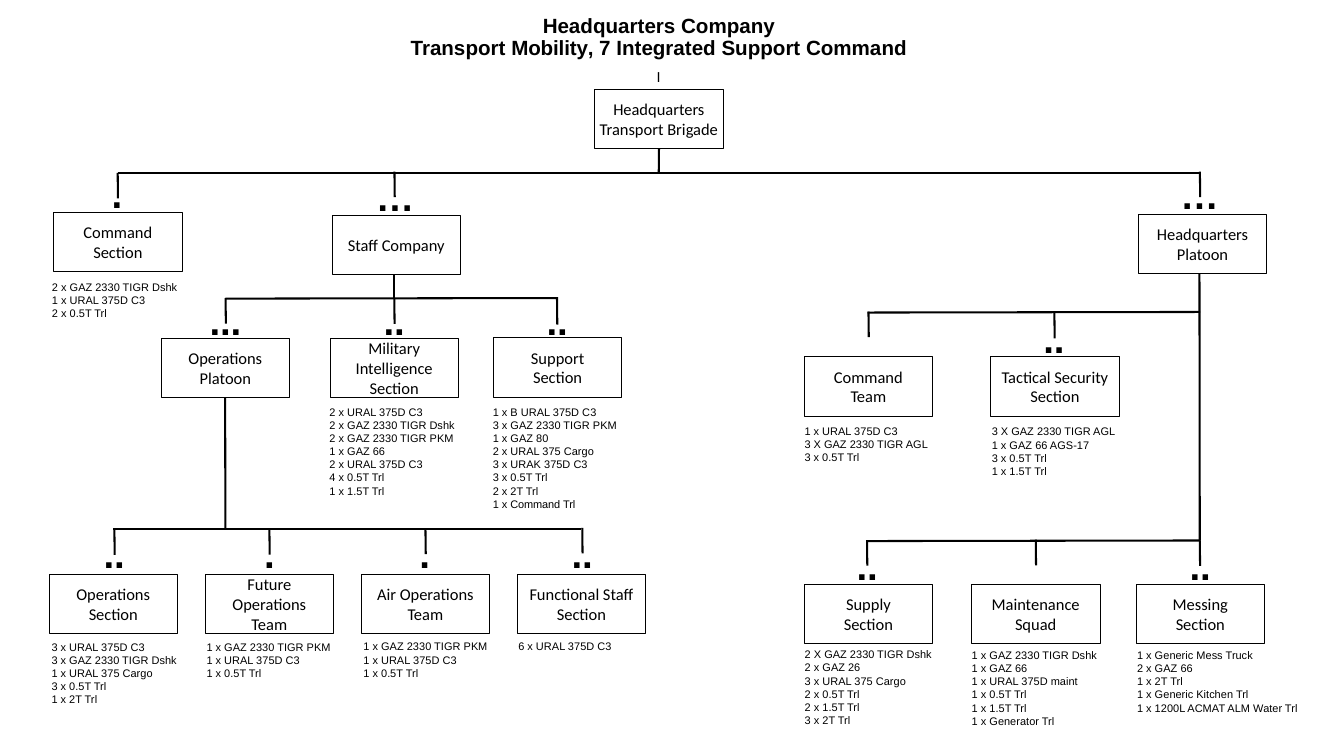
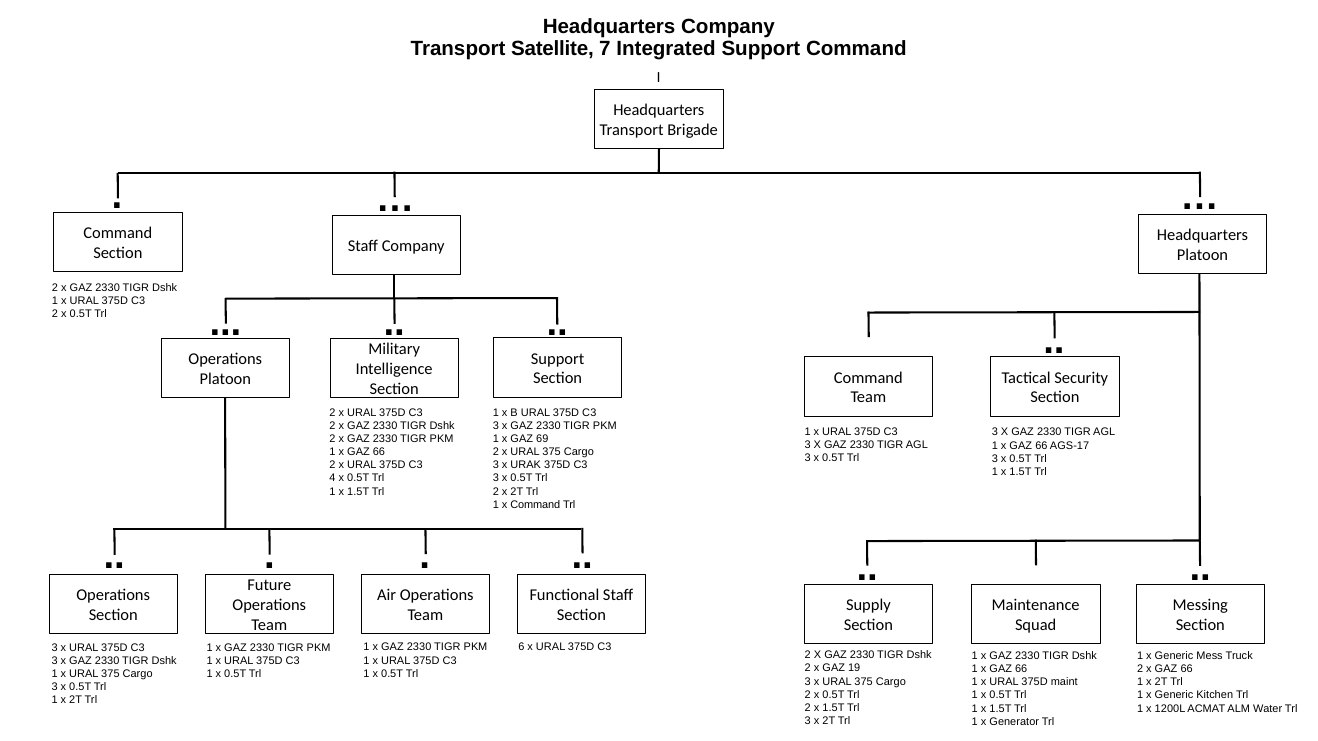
Mobility: Mobility -> Satellite (552, 49)
80: 80 -> 69 (542, 439)
26: 26 -> 19 (854, 669)
